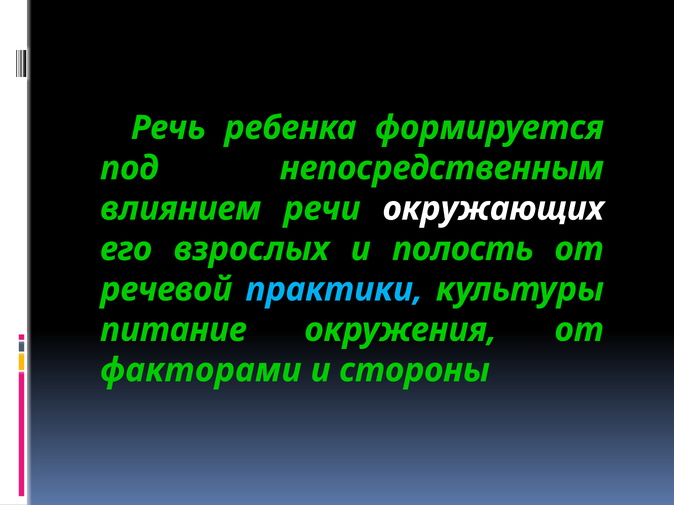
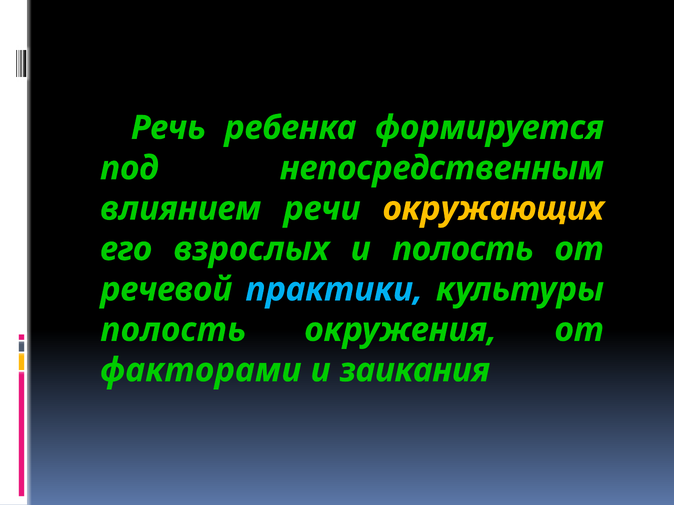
окружающих colour: white -> yellow (493, 209)
питание: питание -> полость (173, 330)
стороны: стороны -> заикания (415, 371)
